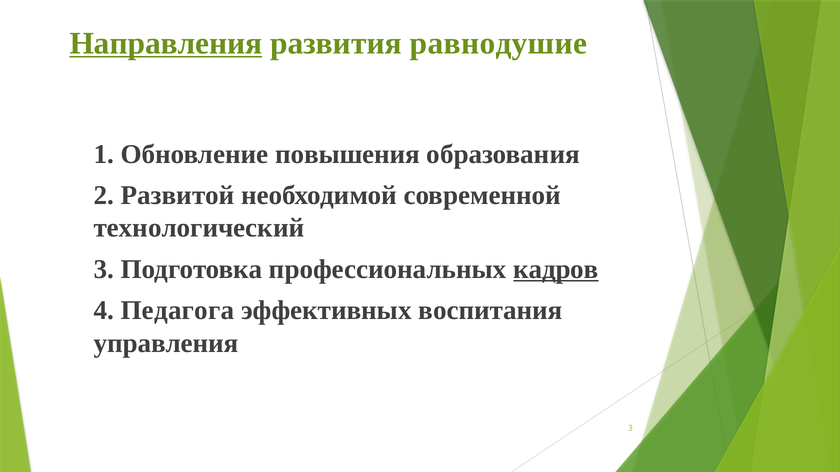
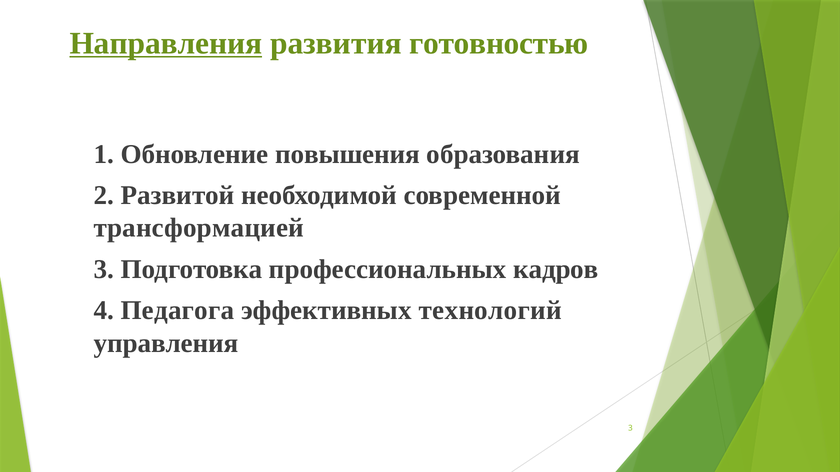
равнодушие: равнодушие -> готовностью (499, 43)
технологический: технологический -> трансформацией (199, 228)
кадров underline: present -> none (556, 270)
воспитания: воспитания -> технологий (490, 311)
